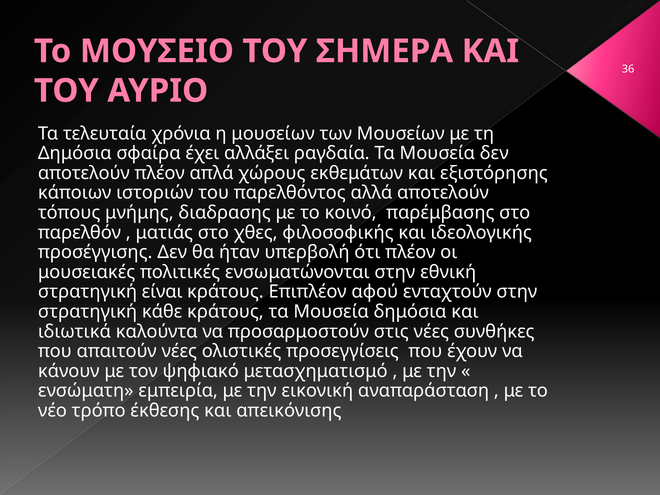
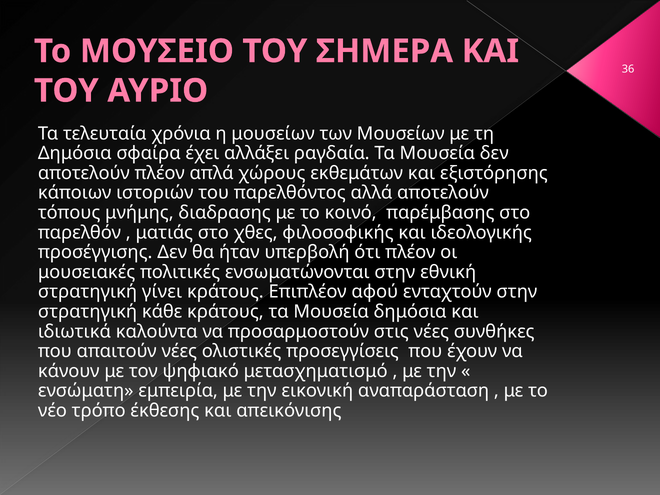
είναι: είναι -> γίνει (162, 292)
